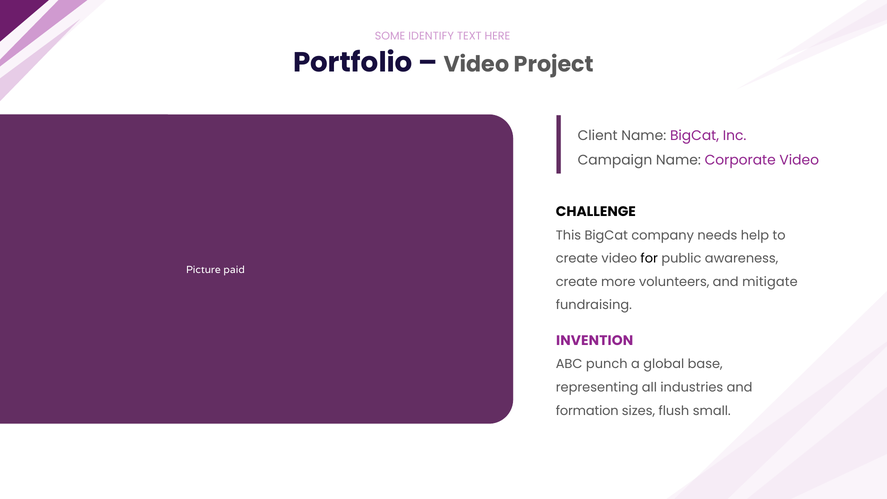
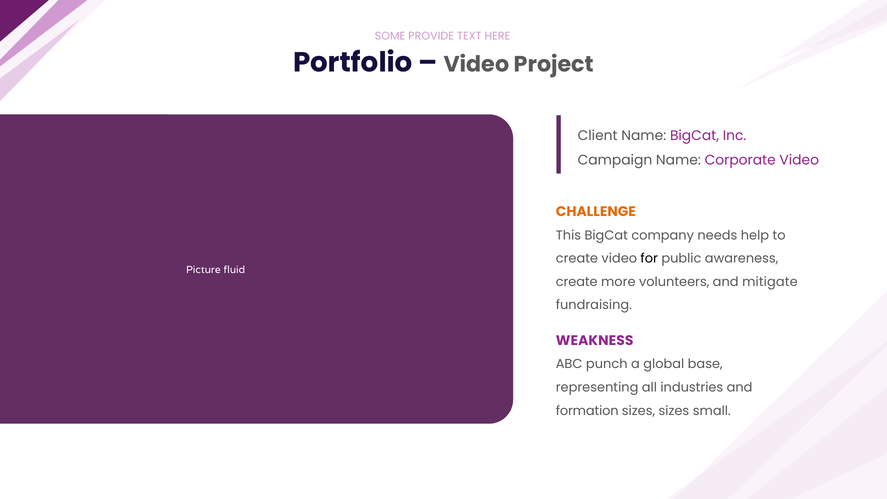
IDENTIFY: IDENTIFY -> PROVIDE (431, 36)
CHALLENGE colour: black -> orange (596, 211)
paid: paid -> fluid (234, 270)
INVENTION: INVENTION -> WEAKNESS (595, 340)
sizes flush: flush -> sizes (674, 411)
